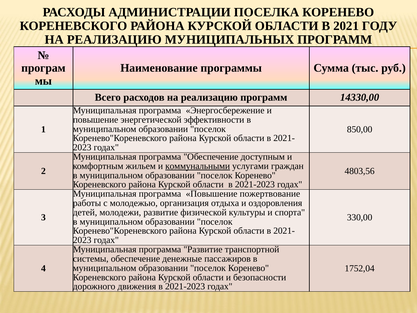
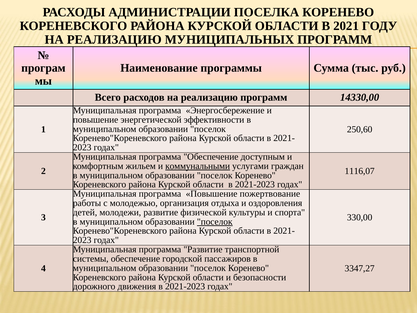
850,00: 850,00 -> 250,60 (360, 129)
4803,56: 4803,56 -> 1116,07 (360, 171)
поселок underline: none -> present (215, 221)
денежные: денежные -> городской (182, 259)
1752,04: 1752,04 -> 3347,27 (360, 268)
